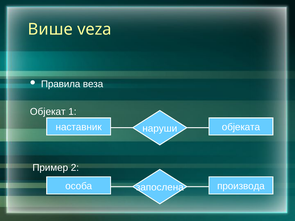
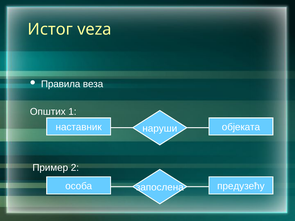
Више: Више -> Истог (50, 29)
Објекат: Објекат -> Општих (48, 112)
производа: производа -> предузећу (241, 186)
